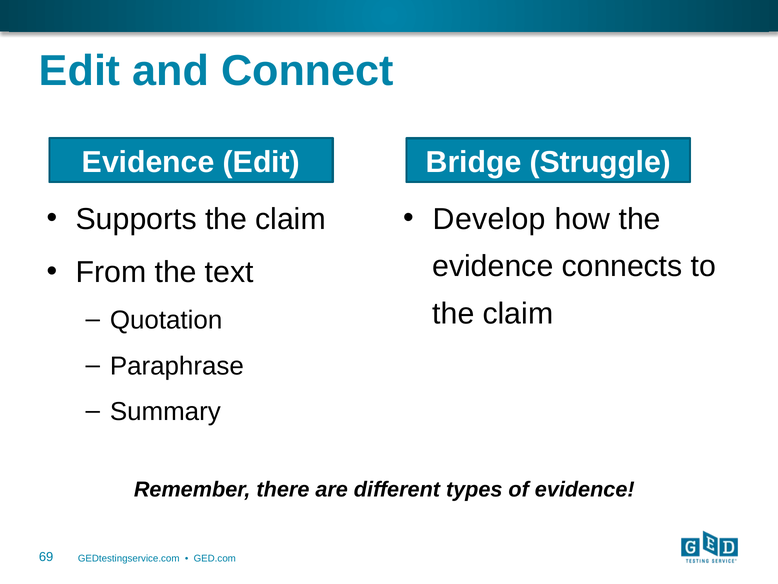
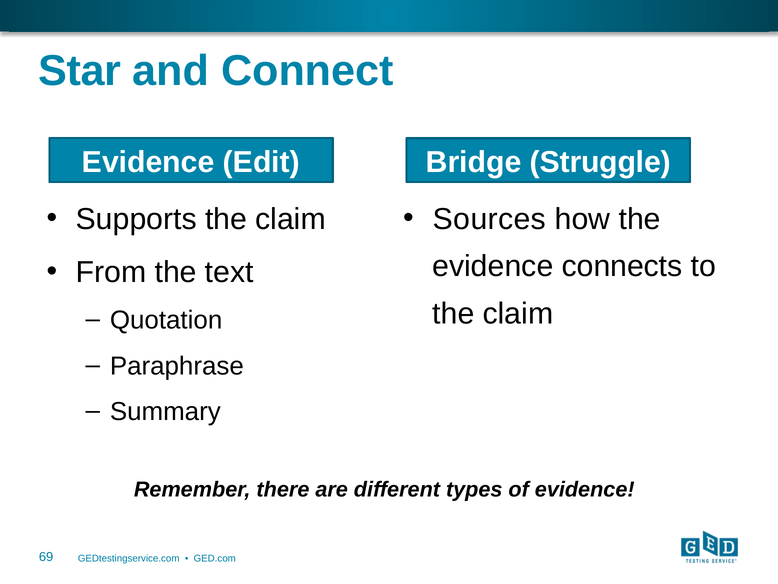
Edit: Edit -> Star (80, 71)
Develop: Develop -> Sources (489, 219)
